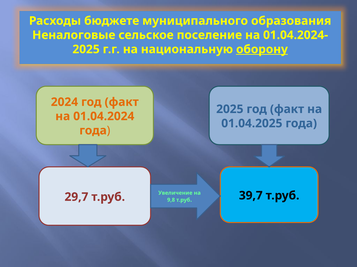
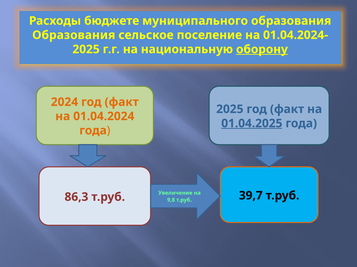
Неналоговые: Неналоговые -> Образования (74, 35)
01.04.2025 underline: none -> present (252, 124)
29,7: 29,7 -> 86,3 (76, 197)
